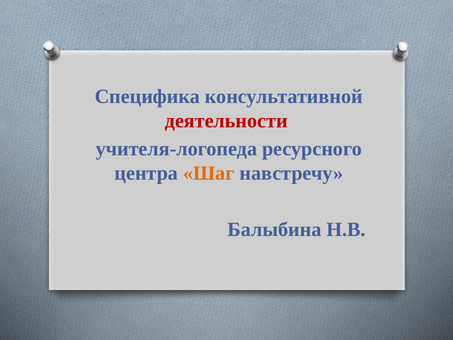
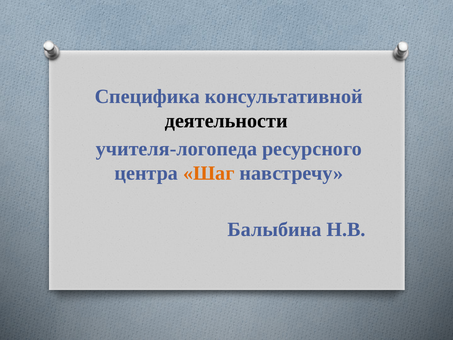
деятельности colour: red -> black (226, 121)
